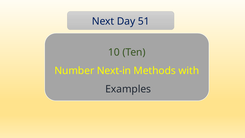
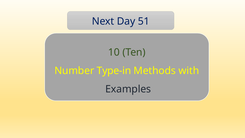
Next-in: Next-in -> Type-in (114, 71)
